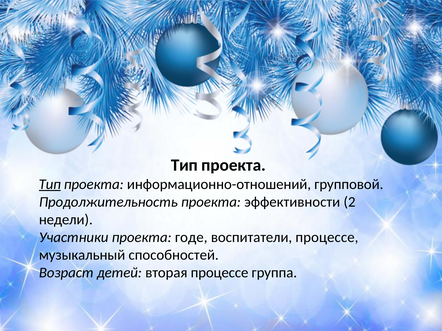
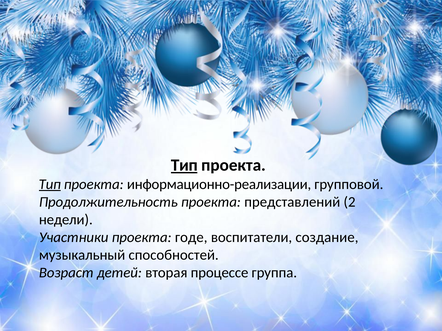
Тип underline: none -> present (184, 166)
информационно-отношений: информационно-отношений -> информационно-реализации (219, 185)
эффективности: эффективности -> представлений (292, 202)
воспитатели процессе: процессе -> создание (327, 238)
